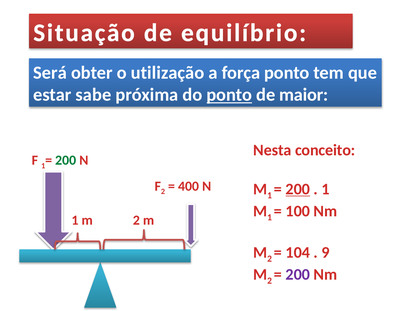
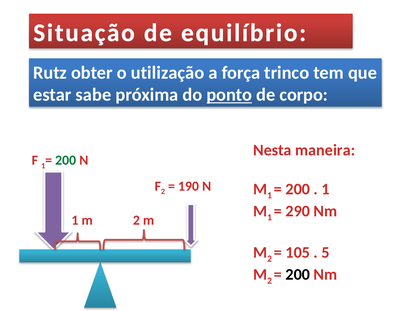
Será: Será -> Rutz (50, 73)
força ponto: ponto -> trinco (287, 73)
maior: maior -> corpo (304, 95)
conceito: conceito -> maneira (325, 150)
400: 400 -> 190 (189, 186)
200 underline: present -> none (298, 189)
100: 100 -> 290 (298, 211)
104: 104 -> 105 (298, 252)
9: 9 -> 5 (326, 252)
200 colour: purple -> black (298, 274)
